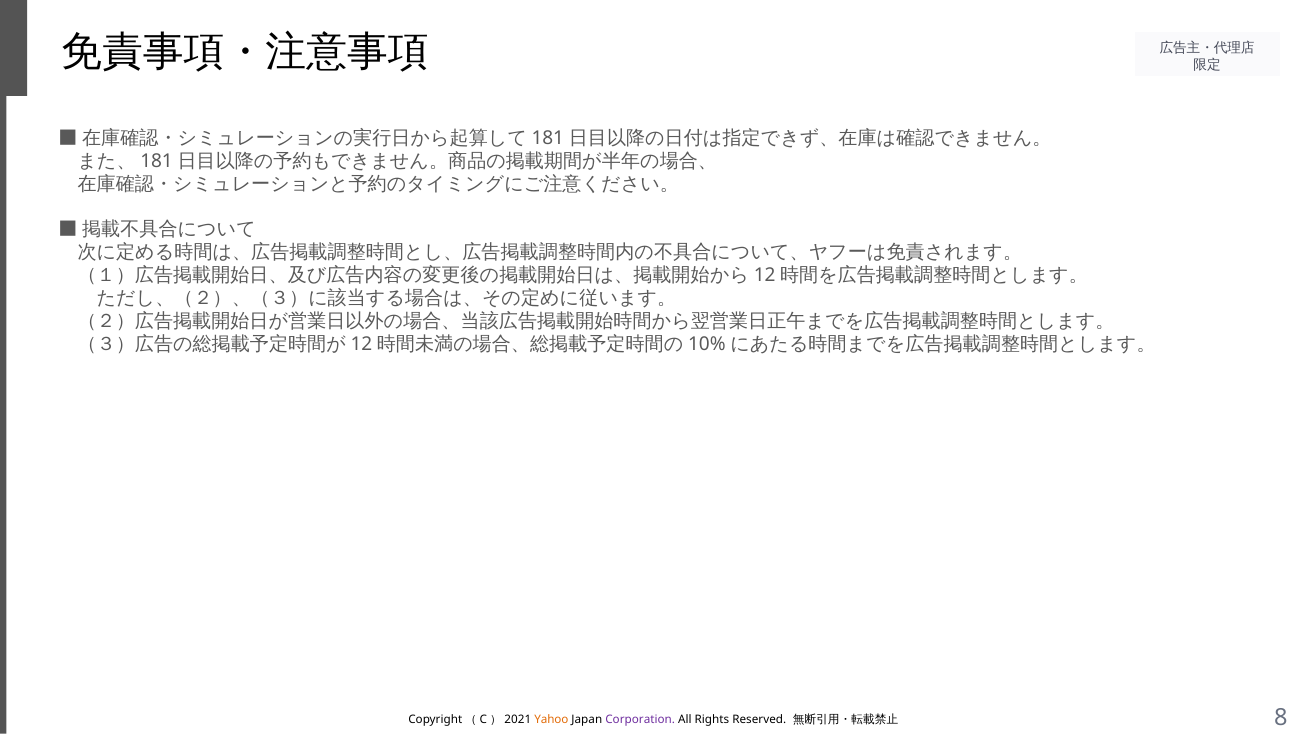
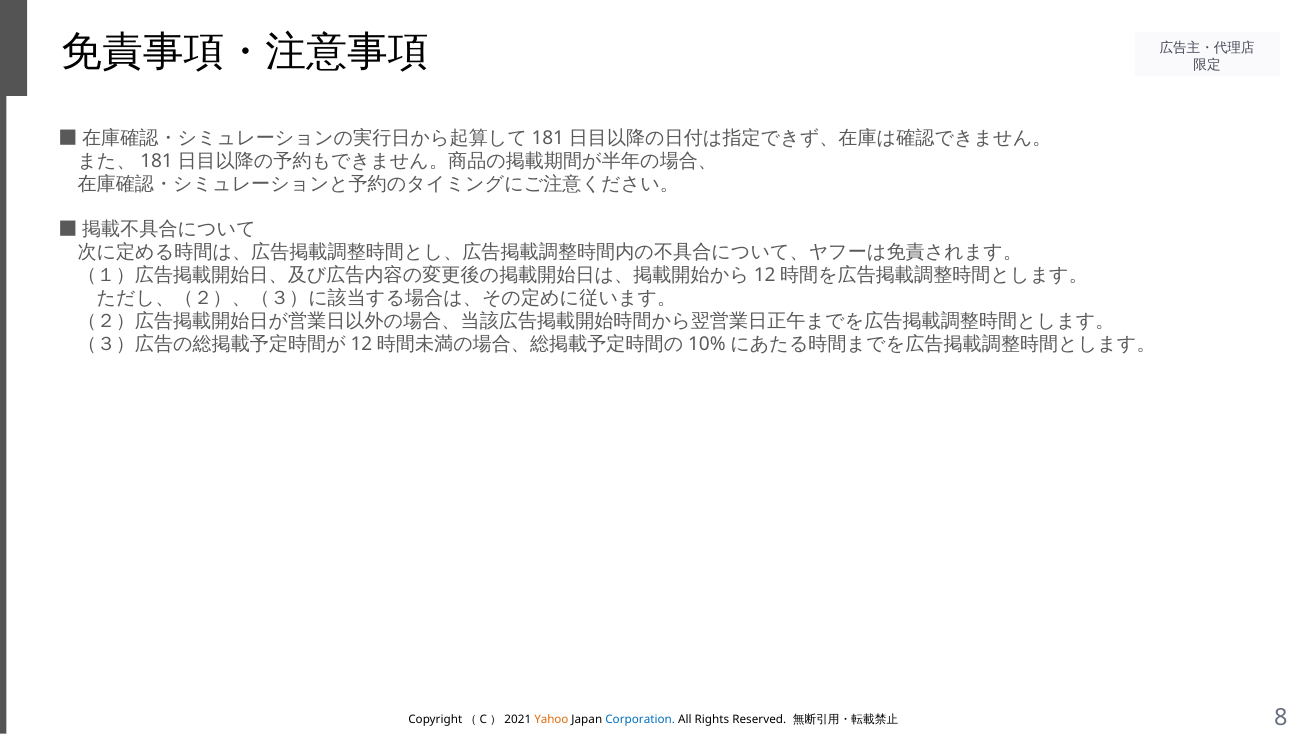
Corporation colour: purple -> blue (640, 720)
